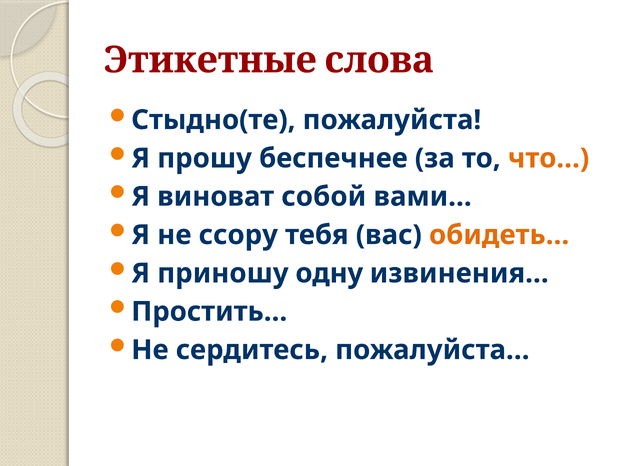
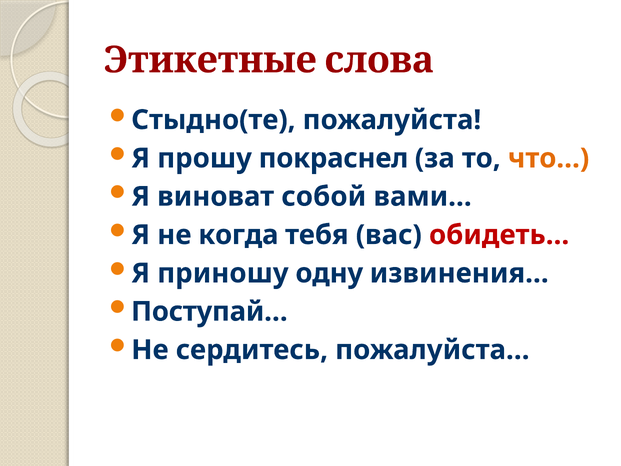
беспечнее: беспечнее -> покраснел (333, 158)
ссору: ссору -> когда (238, 235)
обидеть… colour: orange -> red (499, 235)
Простить…: Простить… -> Поступай… (209, 311)
